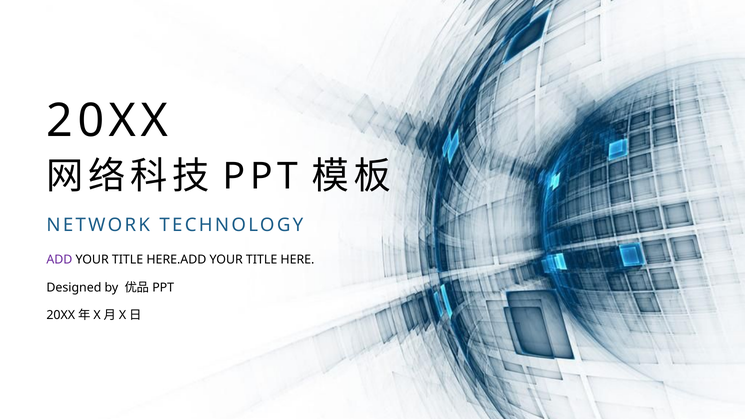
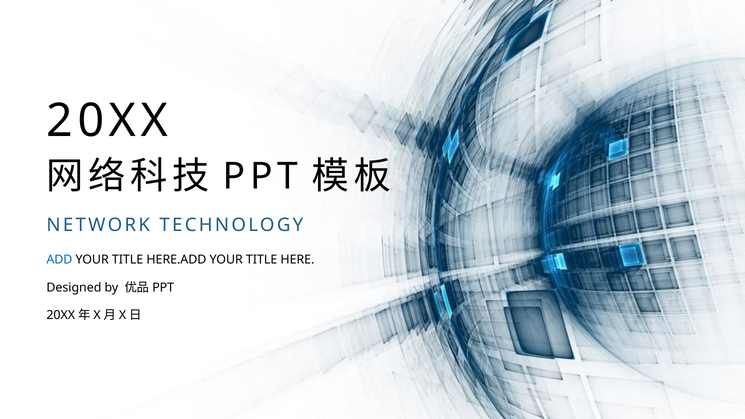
ADD colour: purple -> blue (59, 260)
